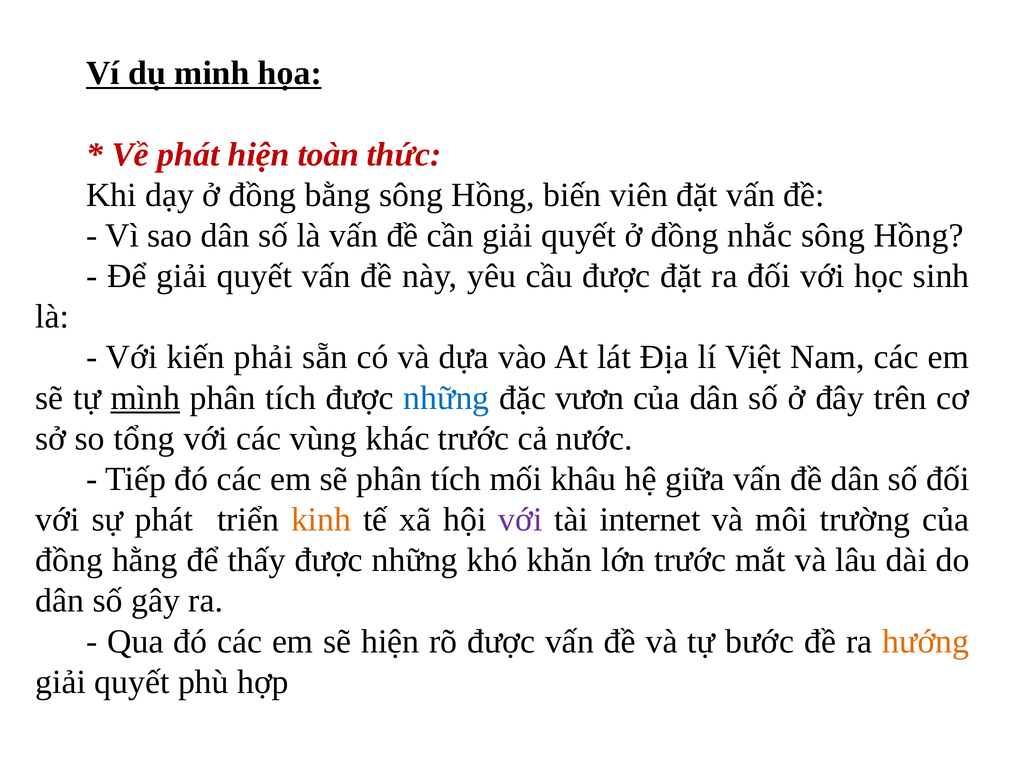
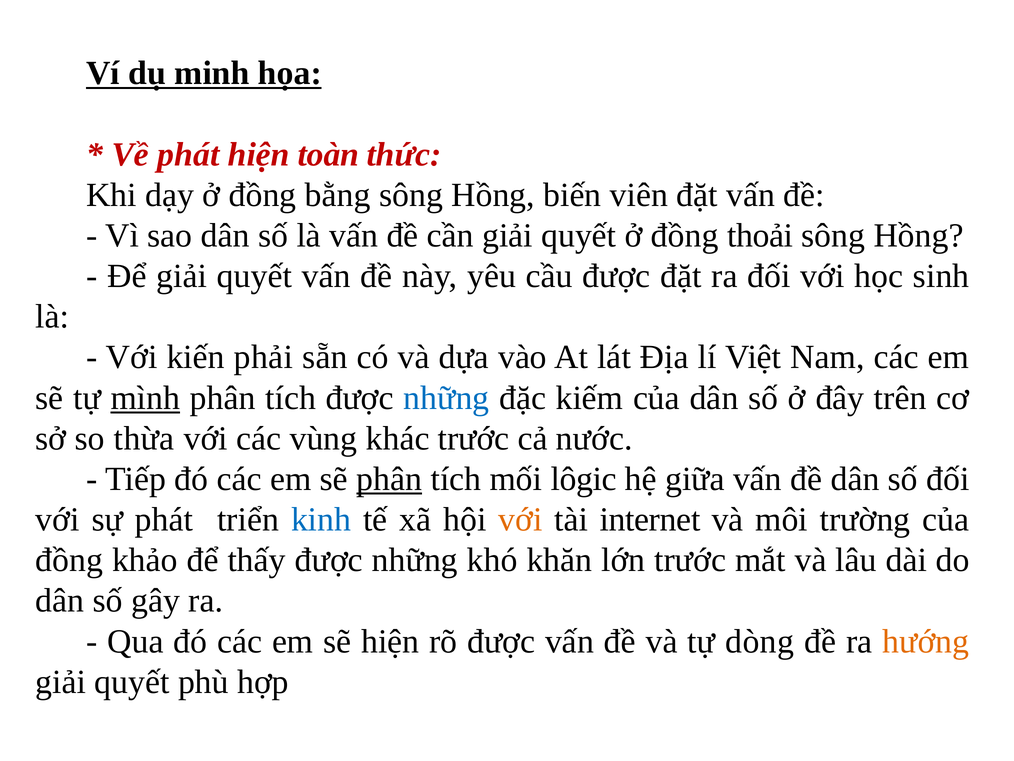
nhắc: nhắc -> thoải (760, 235)
vươn: vươn -> kiếm (589, 398)
tổng: tổng -> thừa (144, 438)
phân underline: none -> present (389, 479)
khâu: khâu -> lôgic (584, 479)
kinh colour: orange -> blue (321, 519)
với colour: purple -> orange (520, 519)
hằng: hằng -> khảo (145, 560)
bước: bước -> dòng (760, 641)
